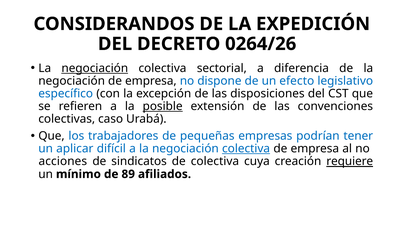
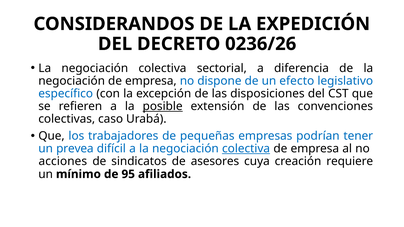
0264/26: 0264/26 -> 0236/26 (261, 44)
negociación underline: present -> none (95, 68)
aplicar: aplicar -> prevea (75, 149)
de colectiva: colectiva -> asesores (215, 162)
requiere underline: present -> none (350, 162)
89: 89 -> 95 (128, 174)
